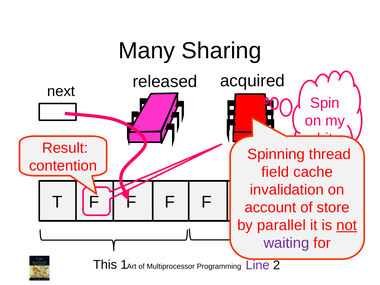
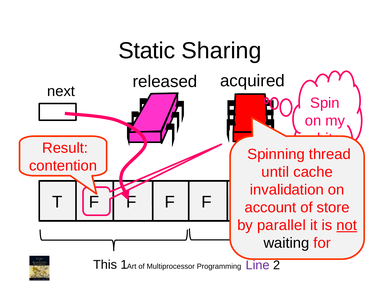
Many: Many -> Static (147, 51)
field: field -> until (275, 172)
waiting colour: purple -> black (286, 243)
